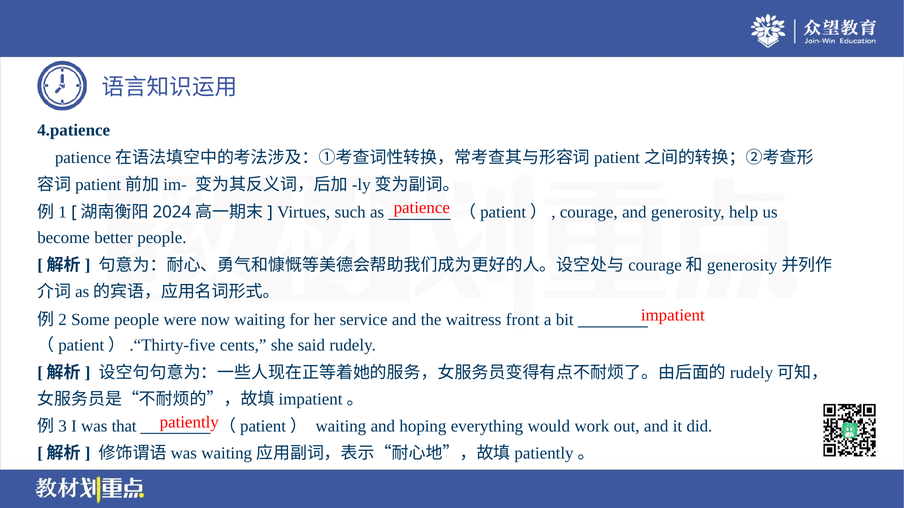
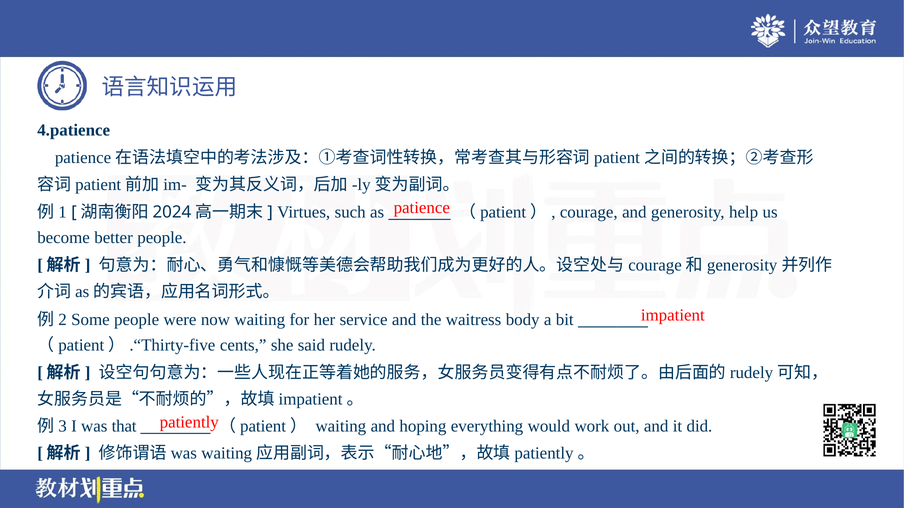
front: front -> body (523, 320)
